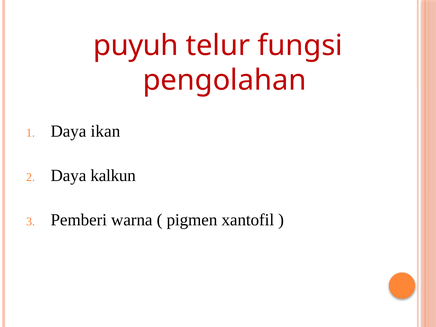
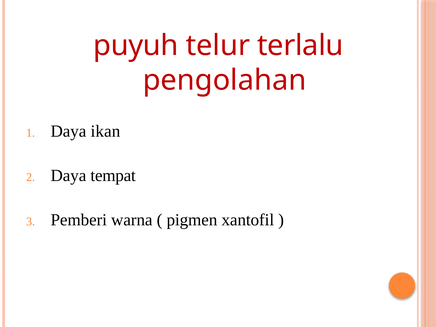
fungsi: fungsi -> terlalu (300, 45)
kalkun: kalkun -> tempat (113, 175)
